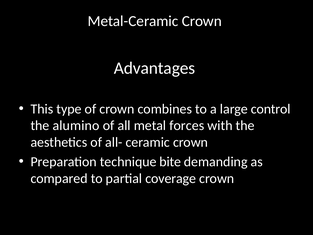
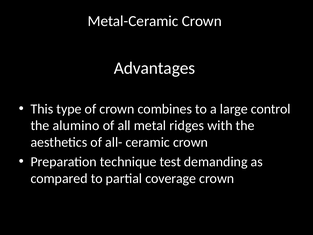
forces: forces -> ridges (187, 125)
bite: bite -> test (170, 162)
